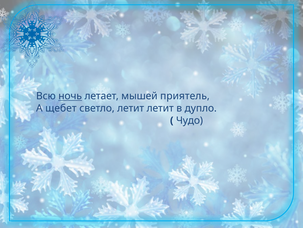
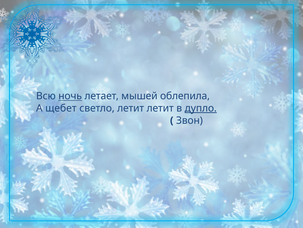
приятель: приятель -> облепила (185, 96)
дупло underline: none -> present (201, 108)
Чудо: Чудо -> Звон (189, 120)
